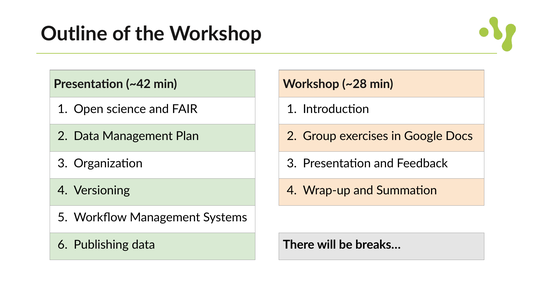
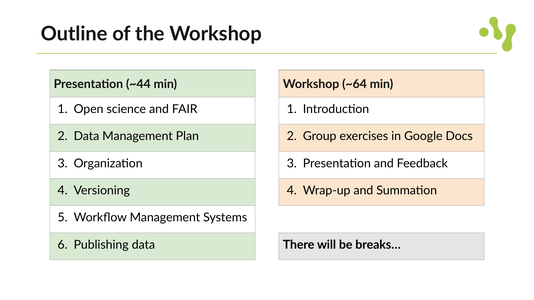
~42: ~42 -> ~44 (138, 84)
~28: ~28 -> ~64 (355, 84)
